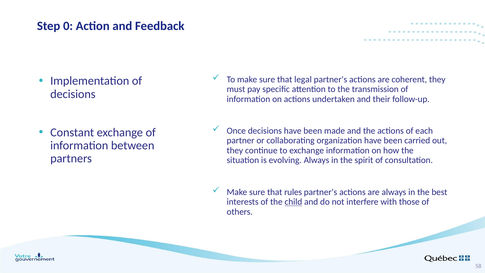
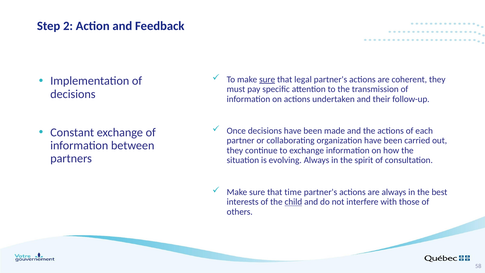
0: 0 -> 2 (68, 26)
sure underline: none -> present (267, 79)
rules: rules -> time (293, 192)
